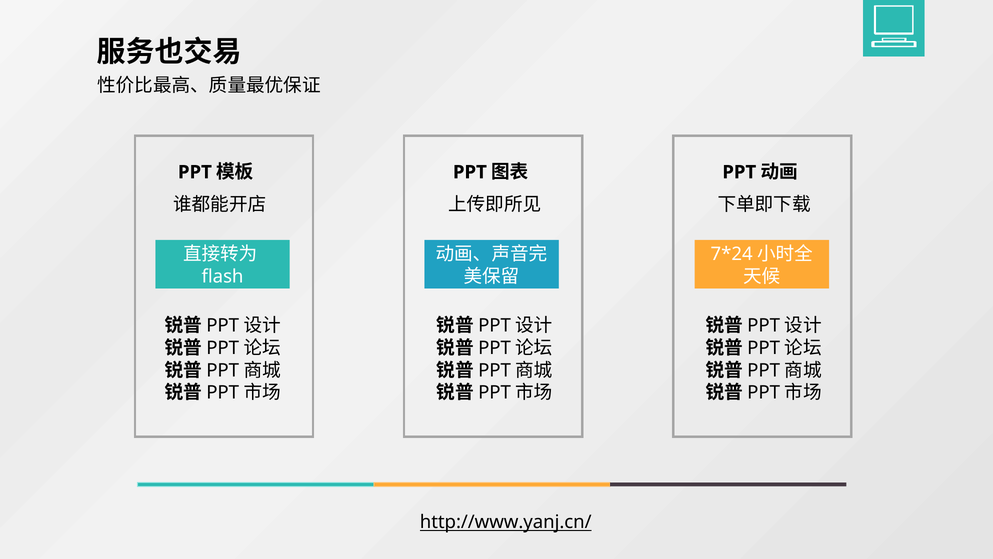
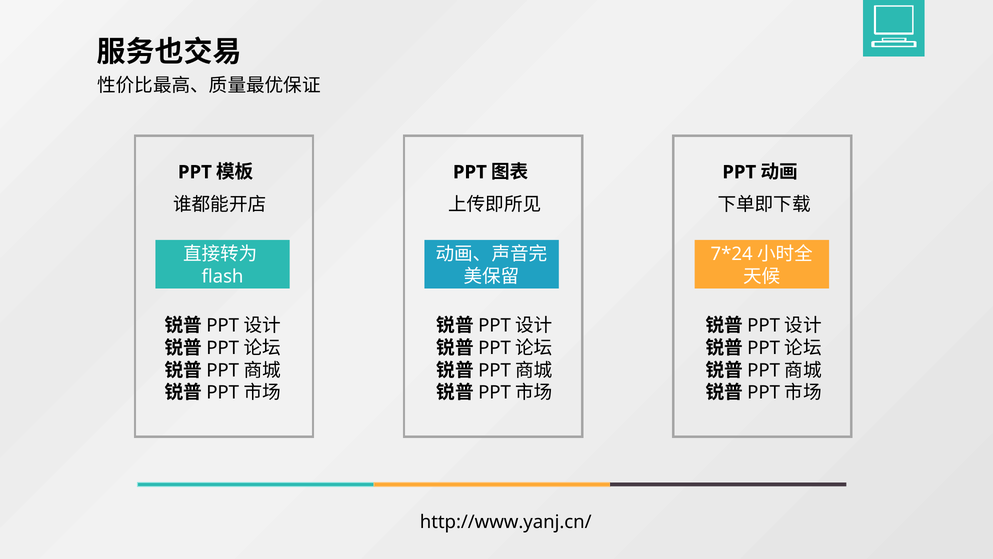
http://www.yanj.cn/ underline: present -> none (506, 522)
